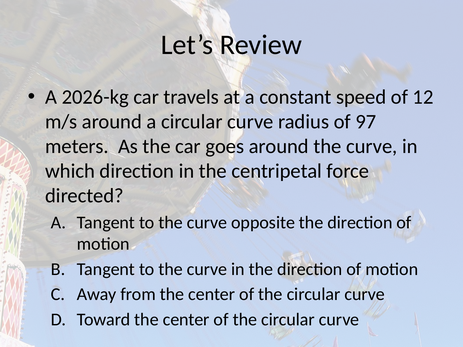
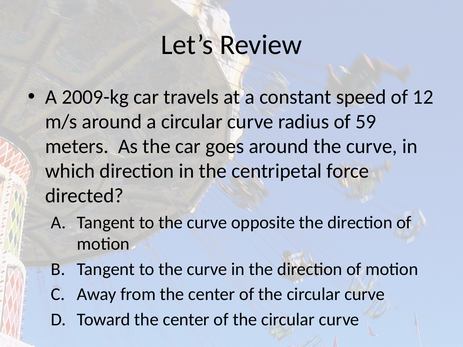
2026-kg: 2026-kg -> 2009-kg (95, 97)
97: 97 -> 59 (366, 122)
